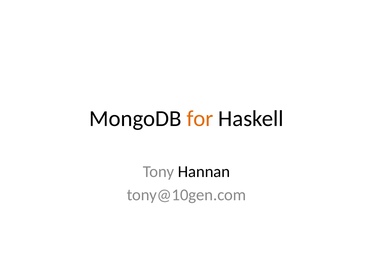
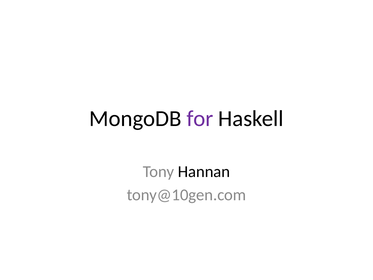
for colour: orange -> purple (200, 118)
